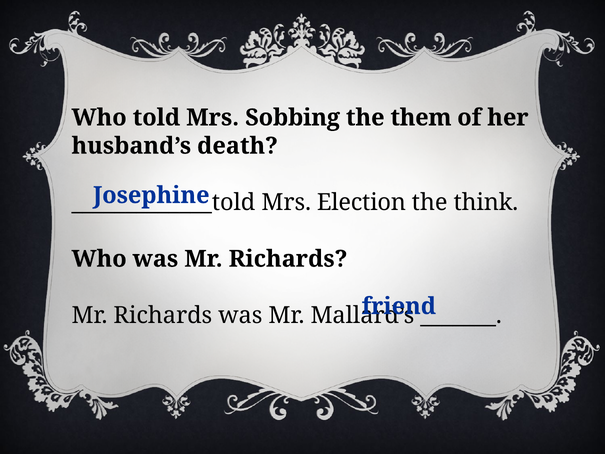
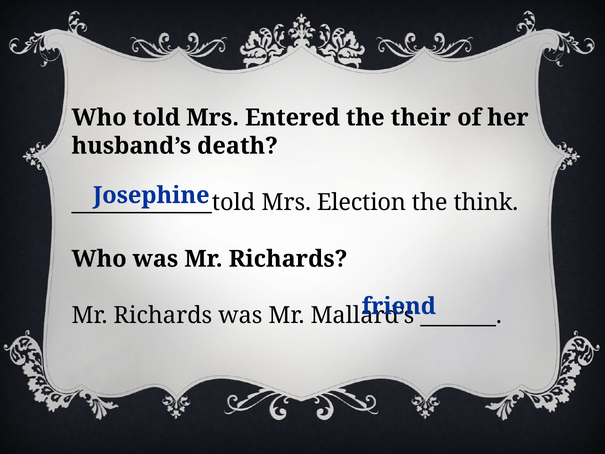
Sobbing: Sobbing -> Entered (293, 118)
them: them -> their (421, 118)
